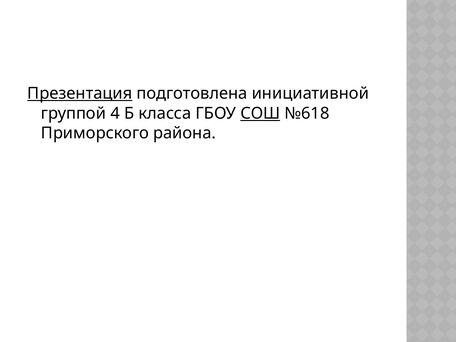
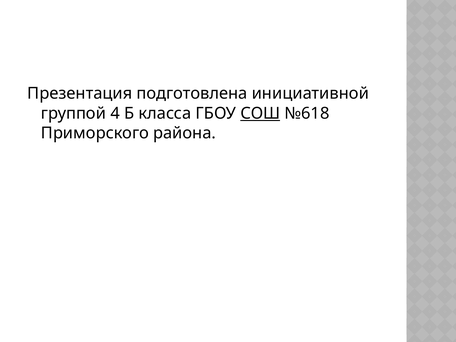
Презентация underline: present -> none (80, 94)
